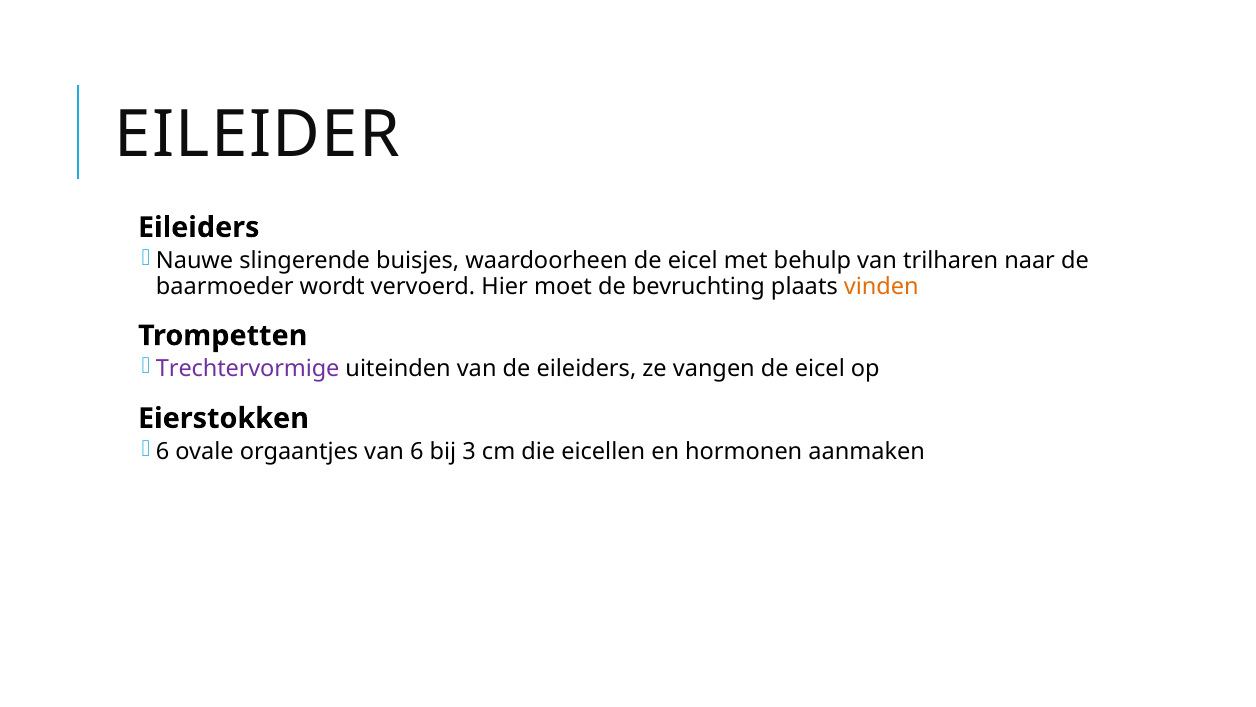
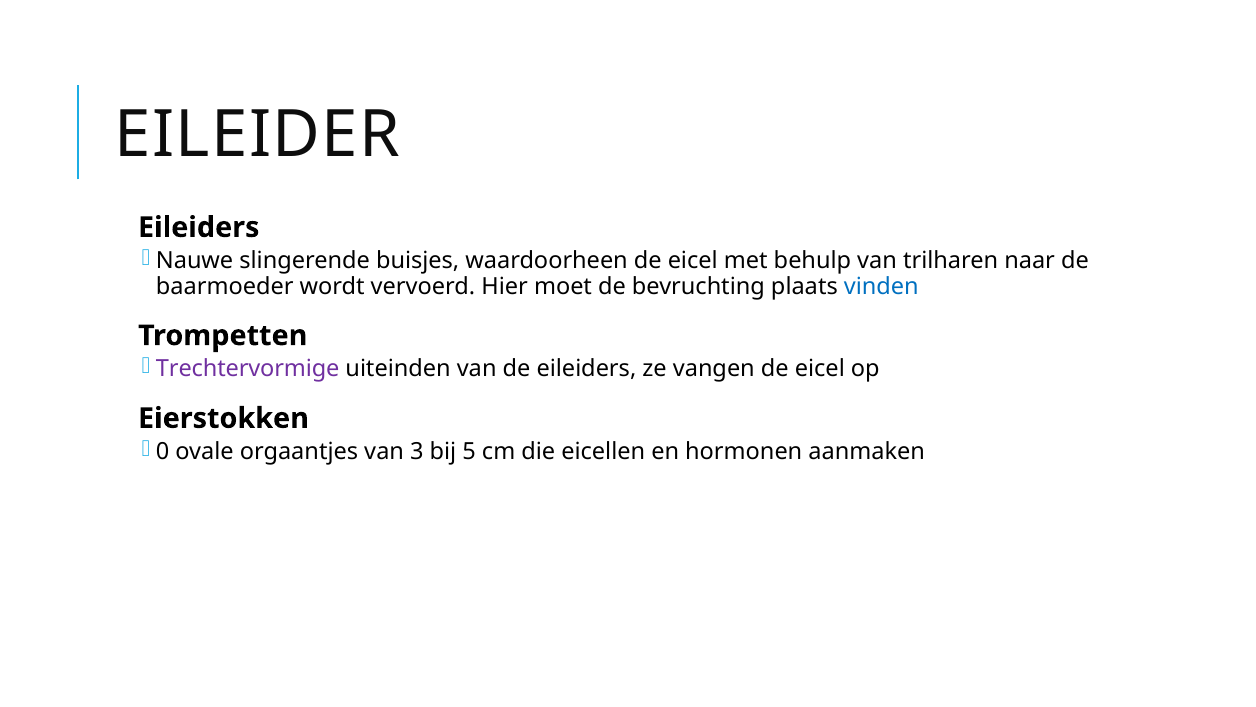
vinden colour: orange -> blue (881, 286)
6: 6 -> 0 (163, 452)
van 6: 6 -> 3 (417, 452)
3: 3 -> 5 (469, 452)
